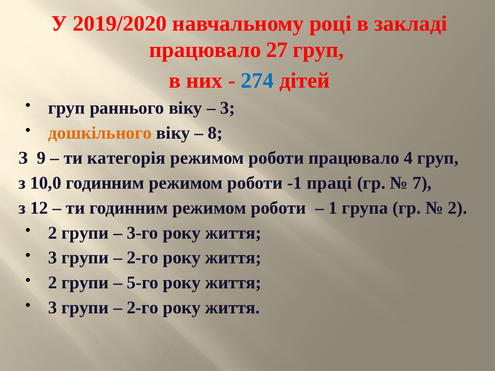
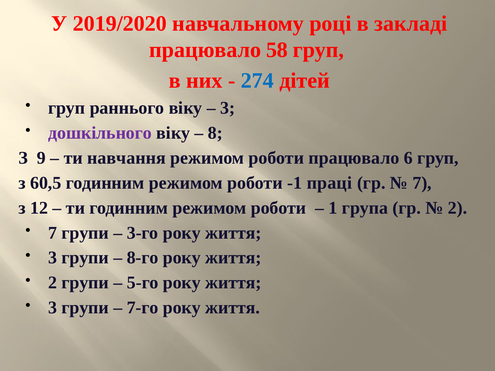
27: 27 -> 58 (277, 50)
дошкільного colour: orange -> purple (100, 133)
категорія: категорія -> навчання (126, 158)
4: 4 -> 6 (408, 158)
10,0: 10,0 -> 60,5 (46, 183)
2: 2 -> 7 (53, 233)
2-го: 2-го -> 8-го (143, 258)
2-го: 2-го -> 7-го (143, 308)
